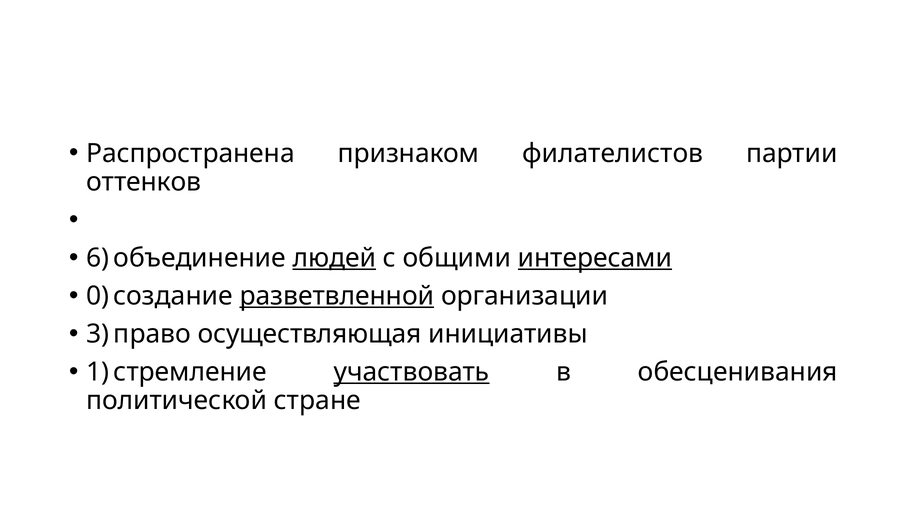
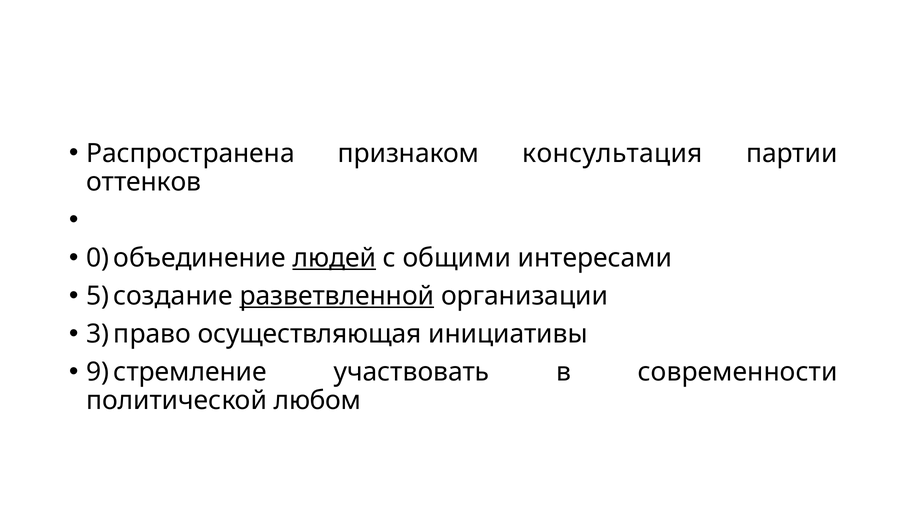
филателистов: филателистов -> консультация (613, 153)
6: 6 -> 0 (98, 258)
интересами underline: present -> none (595, 258)
0: 0 -> 5 (98, 296)
1: 1 -> 9 (98, 372)
участвовать underline: present -> none (412, 372)
обесценивания: обесценивания -> современности (738, 372)
стране: стране -> любом (318, 401)
